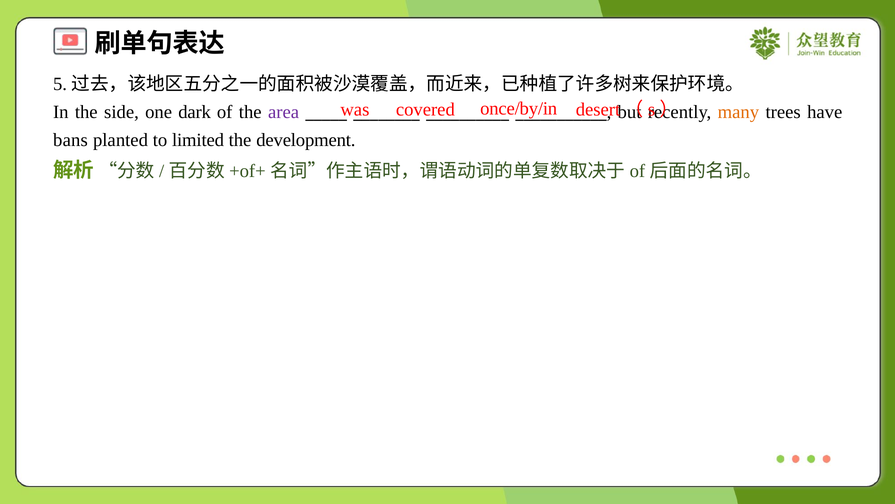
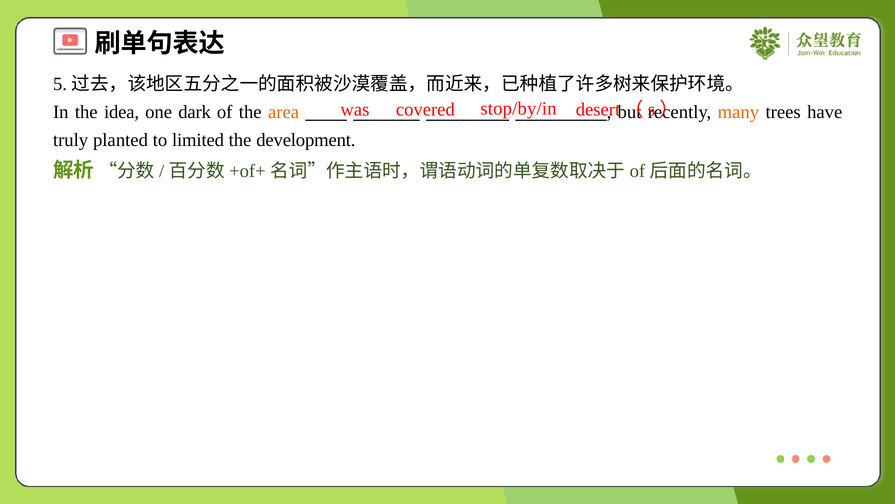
once/by/in: once/by/in -> stop/by/in (519, 108)
side: side -> idea (122, 112)
area colour: purple -> orange (284, 112)
bans: bans -> truly (71, 140)
